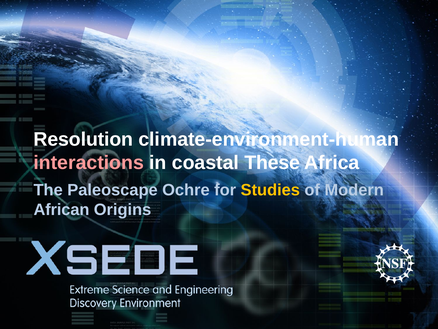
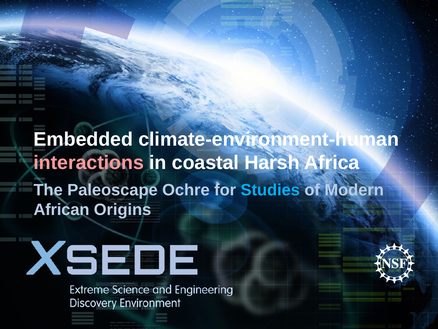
Resolution: Resolution -> Embedded (83, 139)
These: These -> Harsh (272, 163)
Studies colour: yellow -> light blue (270, 190)
